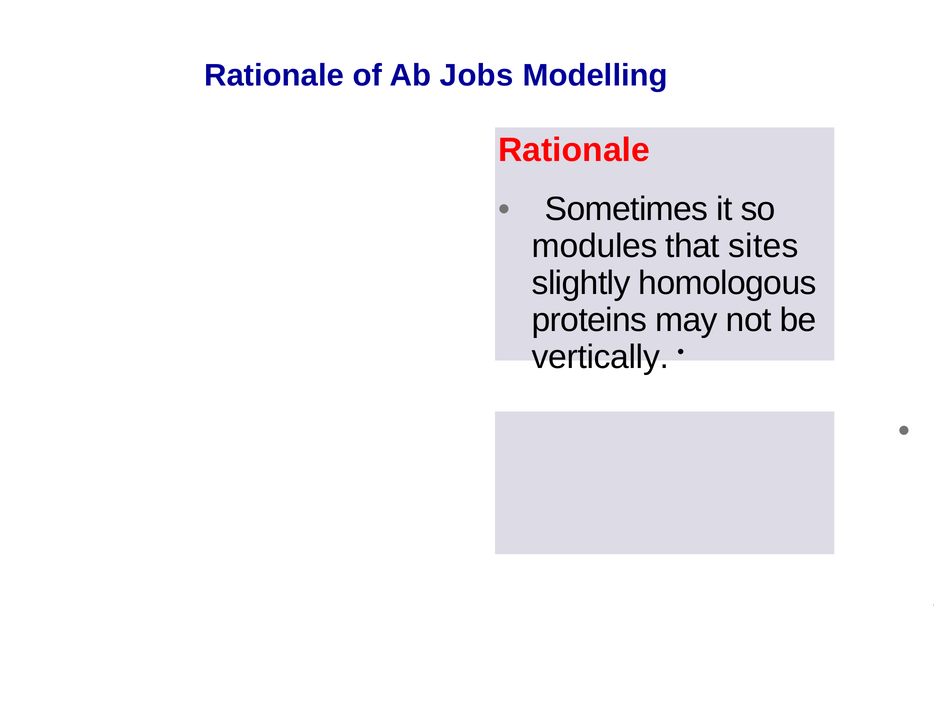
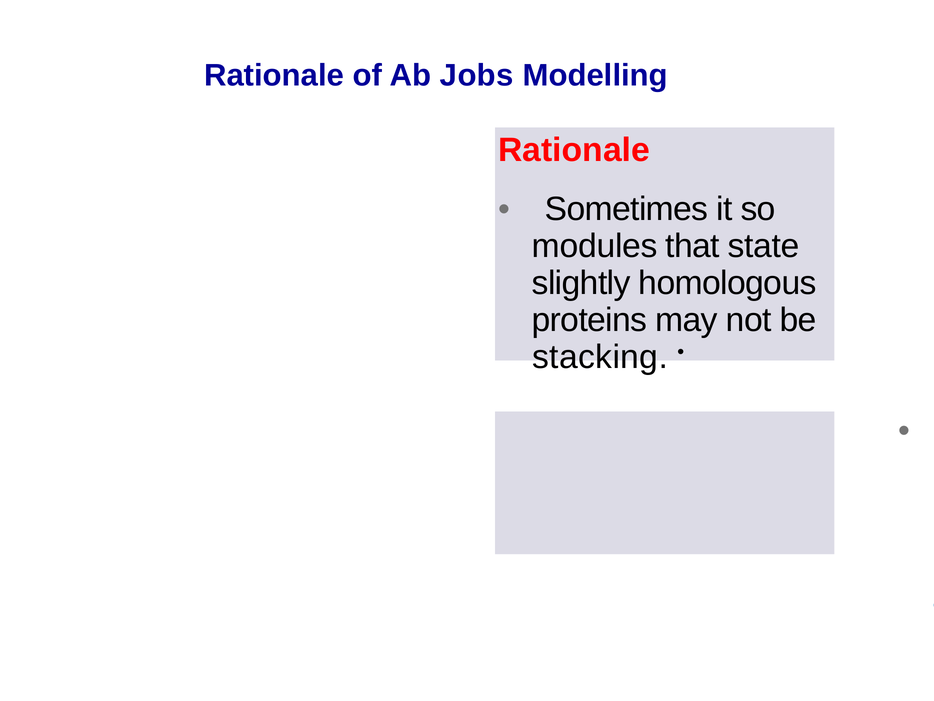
sites: sites -> state (764, 246)
vertically: vertically -> stacking (600, 357)
